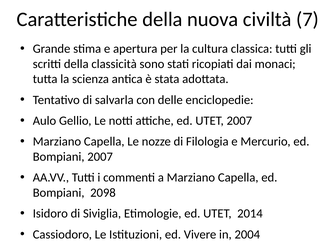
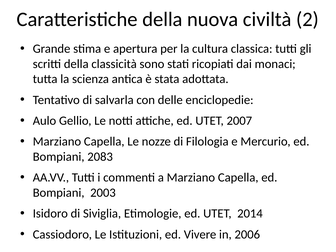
7: 7 -> 2 (307, 19)
Bompiani 2007: 2007 -> 2083 (100, 157)
2098: 2098 -> 2003 (103, 193)
2004: 2004 -> 2006 (247, 234)
